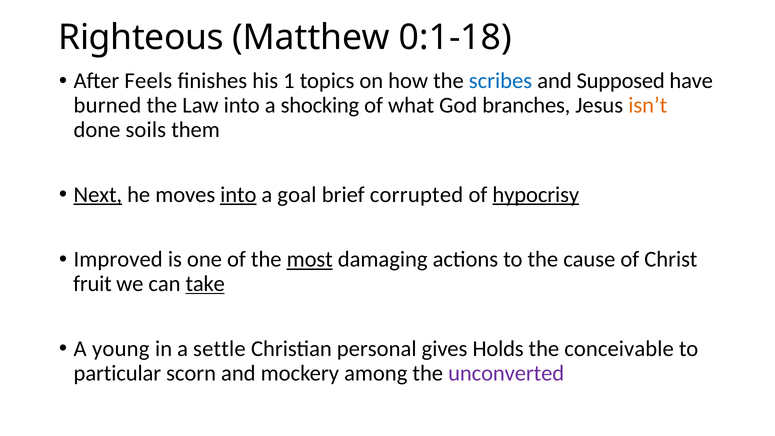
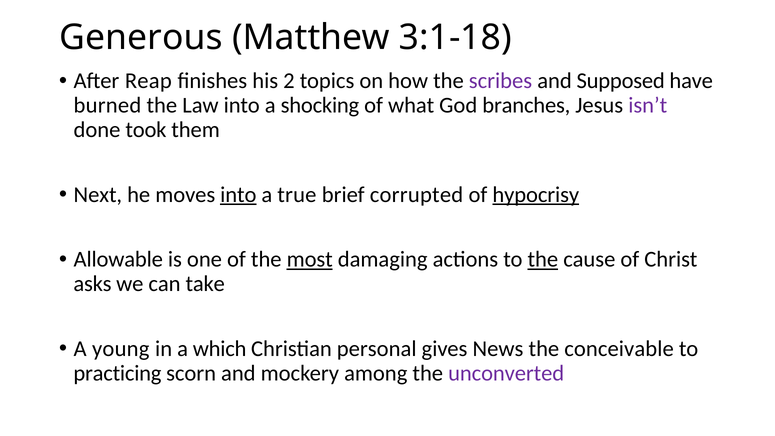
Righteous: Righteous -> Generous (141, 37)
0:1-18: 0:1-18 -> 3:1-18 (455, 37)
Feels: Feels -> Reap (148, 81)
1: 1 -> 2 (289, 81)
scribes colour: blue -> purple (501, 81)
isn’t colour: orange -> purple (648, 105)
soils: soils -> took (146, 130)
Next underline: present -> none (98, 195)
goal: goal -> true (297, 195)
Improved: Improved -> Allowable (118, 259)
the underline: none -> present (543, 259)
fruit: fruit -> asks (92, 284)
take underline: present -> none (205, 284)
settle: settle -> which (220, 349)
Holds: Holds -> News (498, 349)
particular: particular -> practicing (117, 373)
